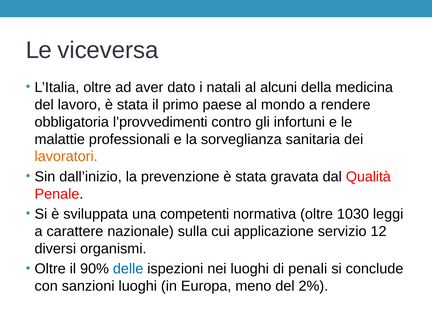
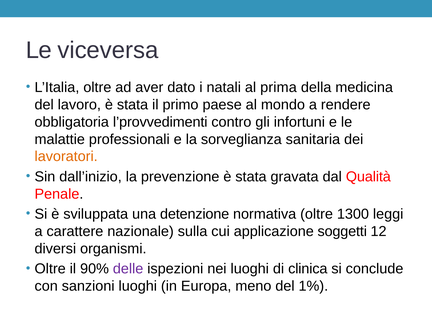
alcuni: alcuni -> prima (279, 87)
competenti: competenti -> detenzione (195, 214)
1030: 1030 -> 1300 (353, 214)
servizio: servizio -> soggetti (342, 231)
delle colour: blue -> purple (128, 269)
penali: penali -> clinica (308, 269)
2%: 2% -> 1% (313, 286)
